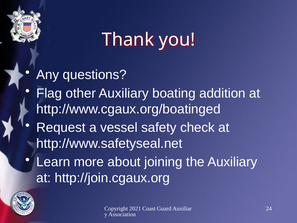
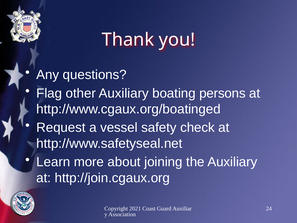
addition: addition -> persons (222, 93)
